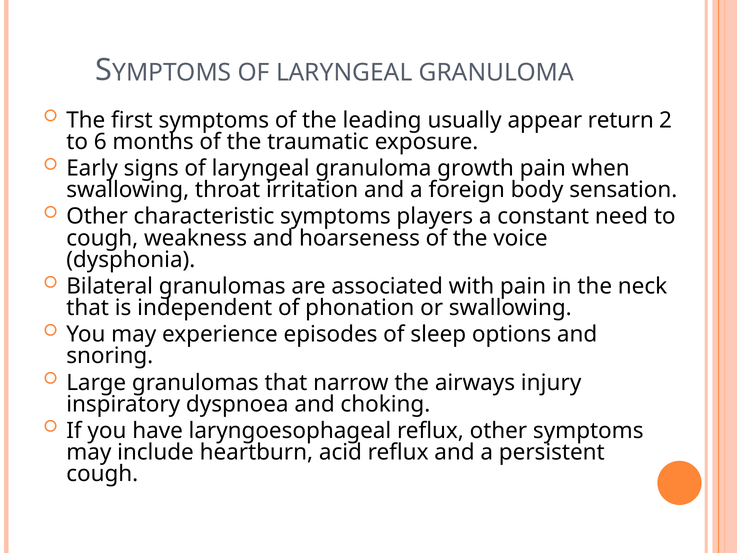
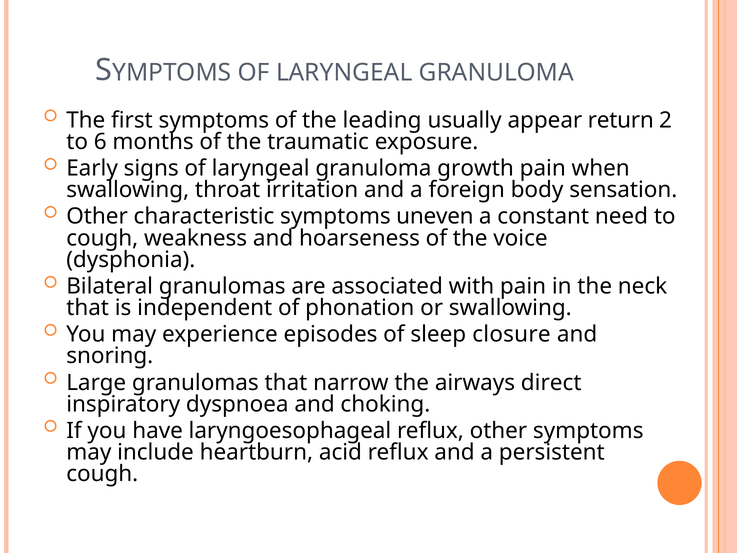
players: players -> uneven (435, 216)
options: options -> closure (511, 334)
injury: injury -> direct (551, 382)
